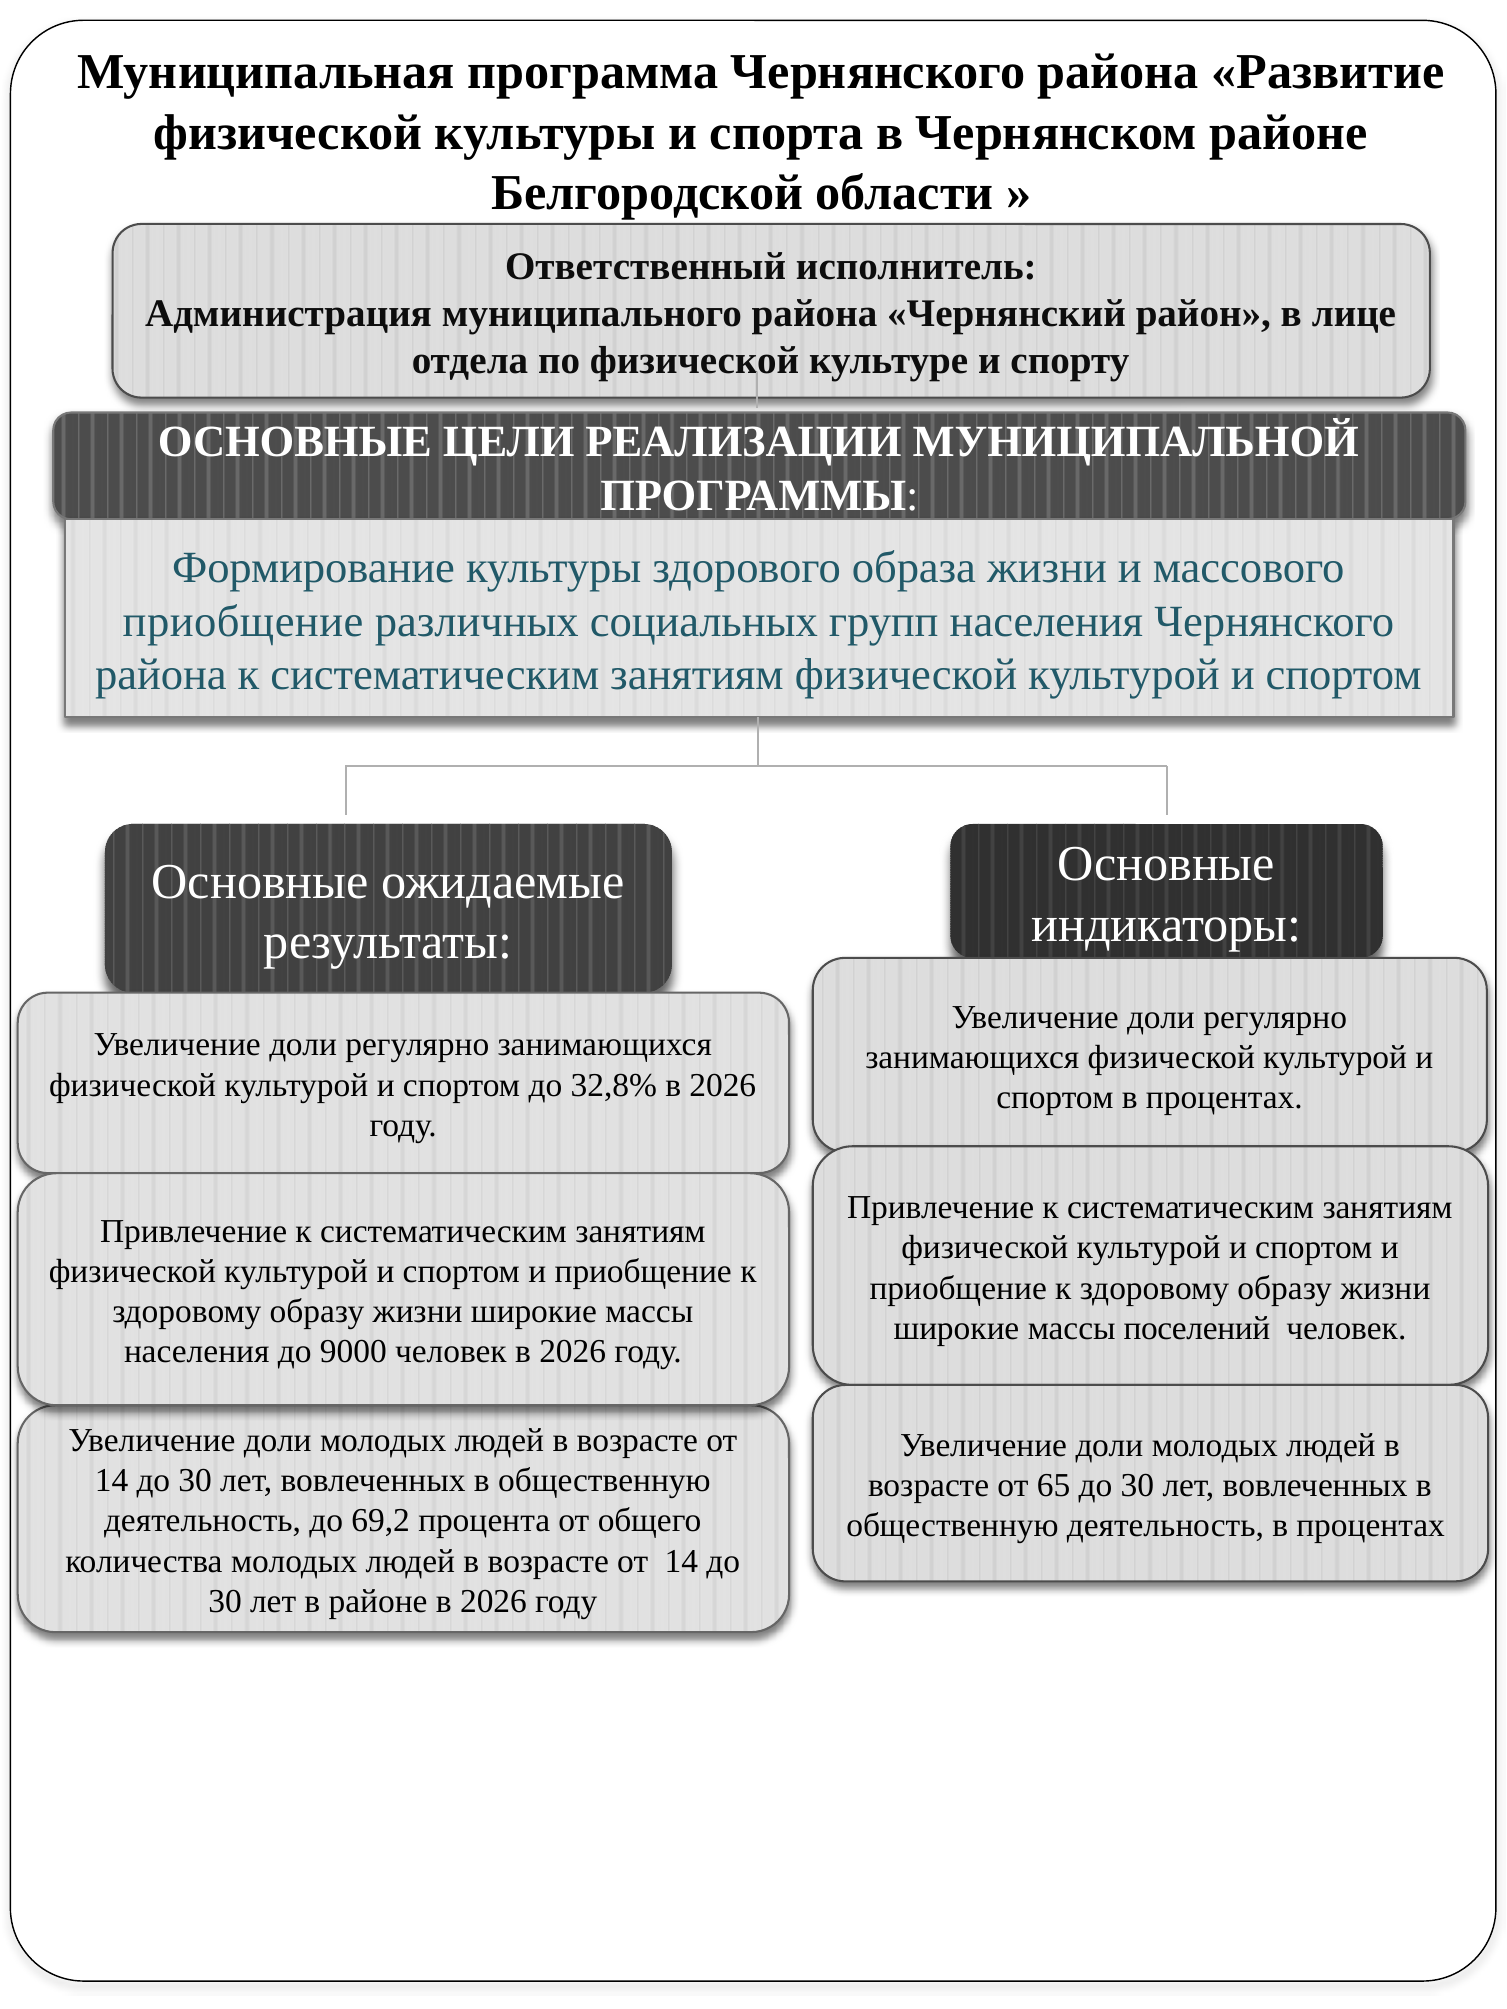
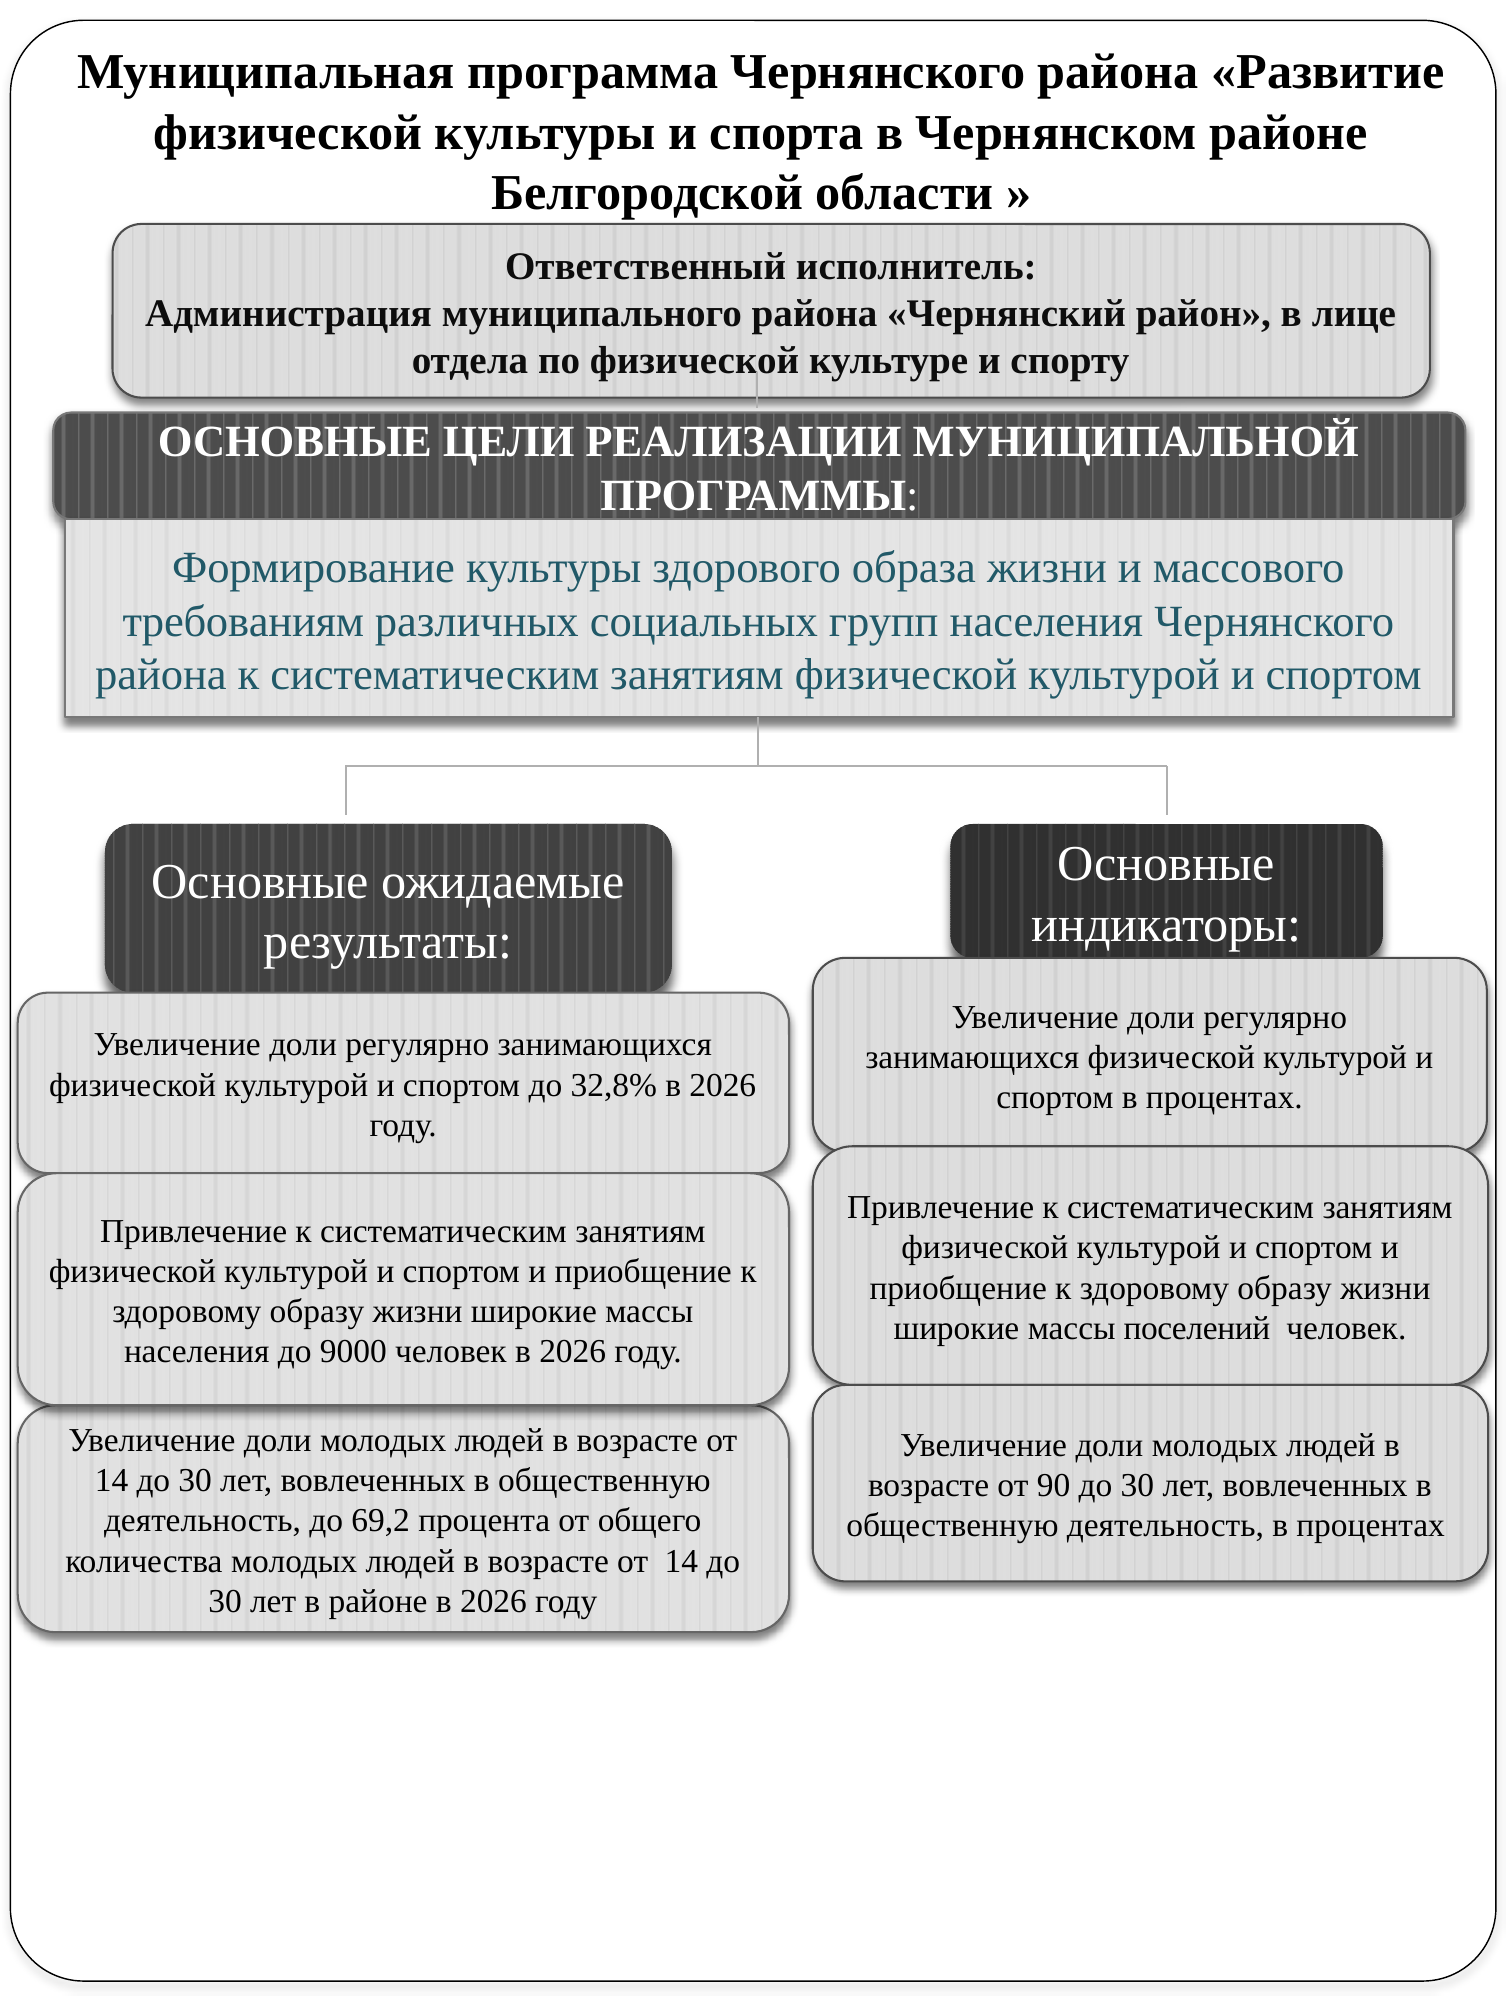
приобщение: приобщение -> требованиям (243, 621)
65: 65 -> 90 (1054, 1486)
